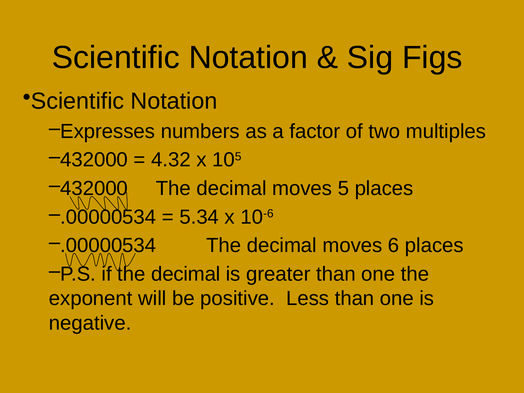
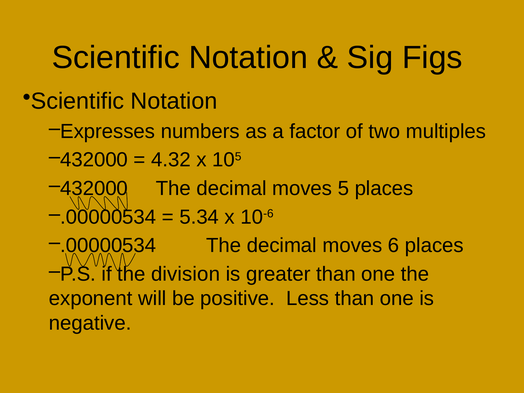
if the decimal: decimal -> division (186, 274)
